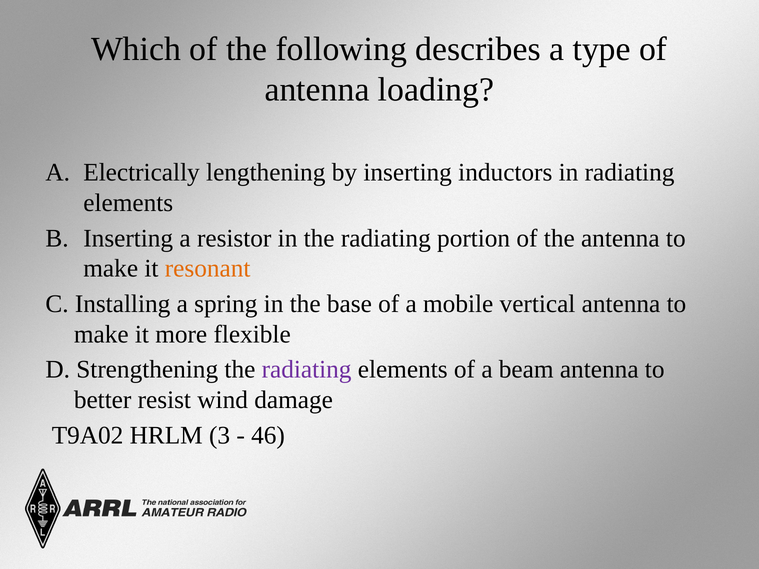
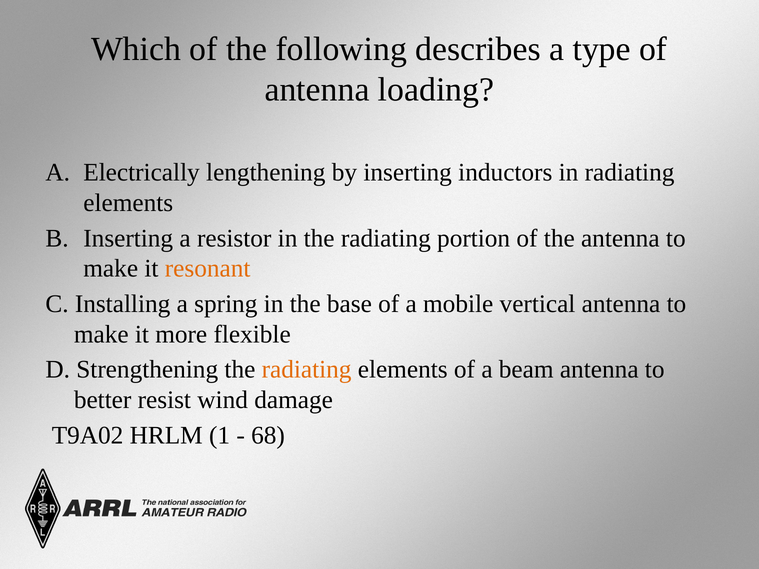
radiating colour: purple -> orange (307, 370)
3: 3 -> 1 (220, 436)
46: 46 -> 68 (268, 436)
